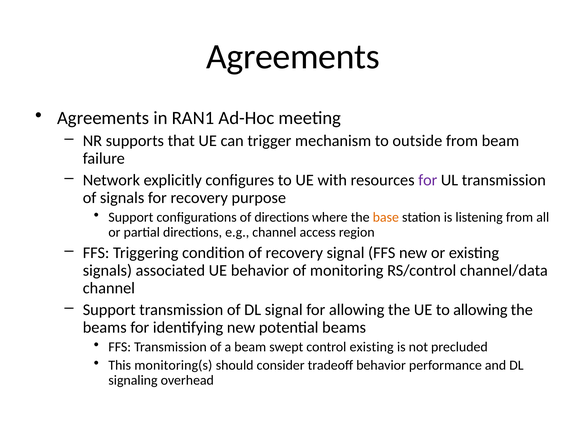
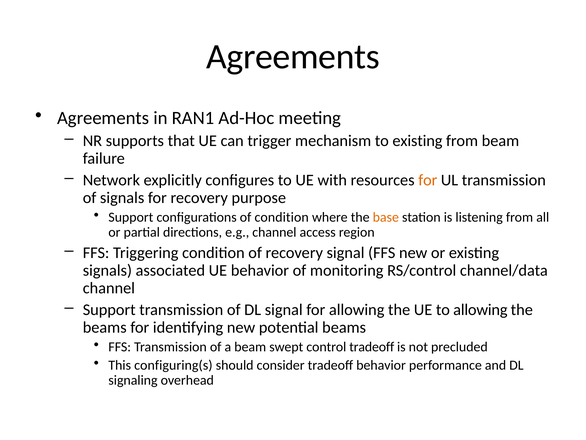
to outside: outside -> existing (417, 141)
for colour: purple -> orange (428, 180)
of directions: directions -> condition (282, 217)
control existing: existing -> tradeoff (372, 347)
monitoring(s: monitoring(s -> configuring(s (173, 365)
